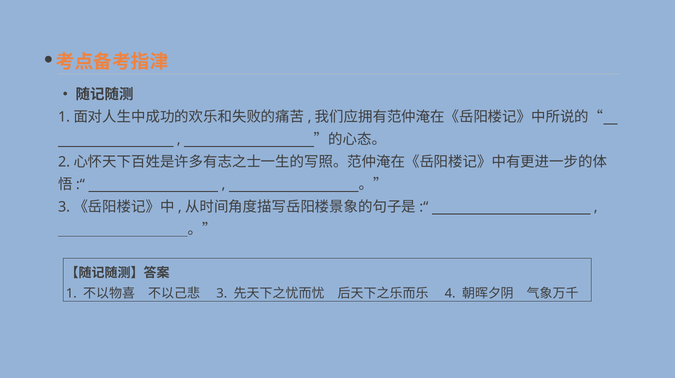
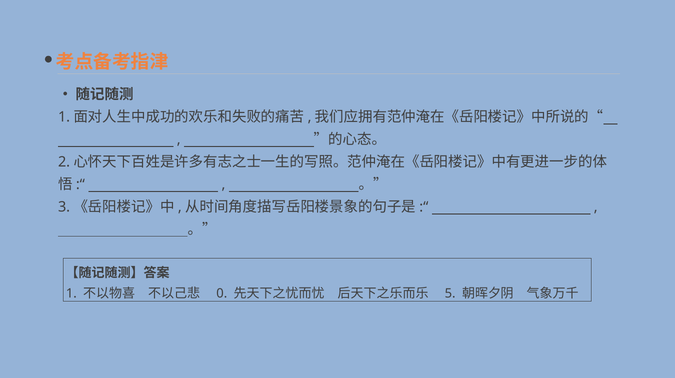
3: 3 -> 0 (222, 294)
4: 4 -> 5 (450, 294)
